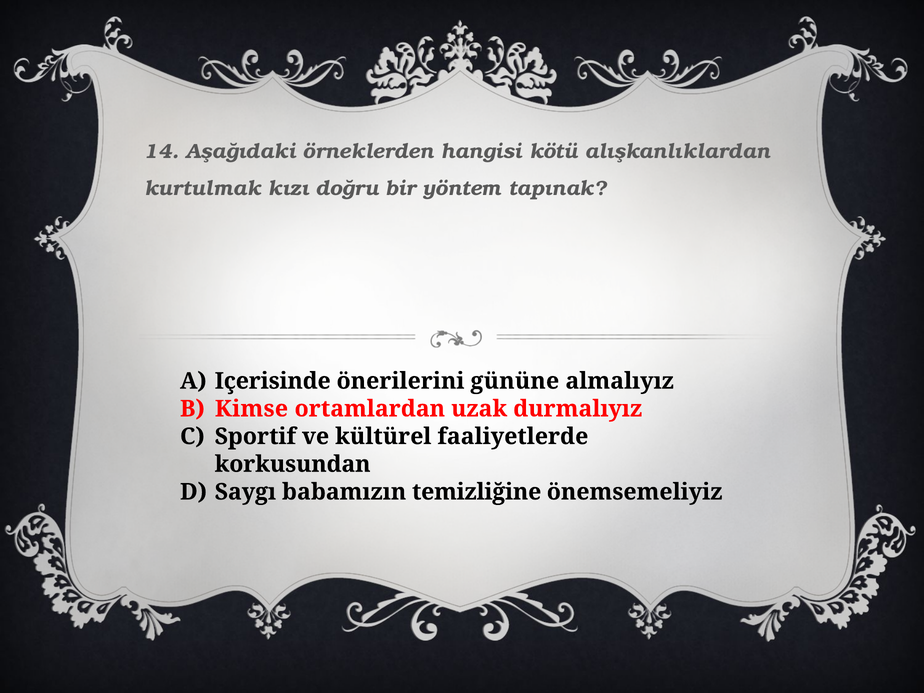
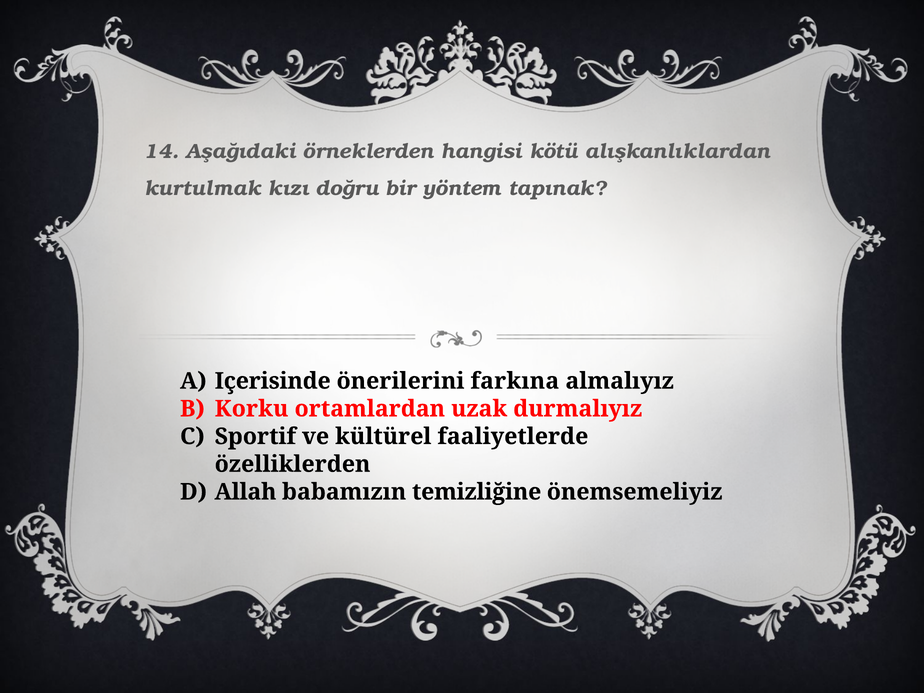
gününe: gününe -> farkına (515, 381)
Kimse: Kimse -> Korku (252, 409)
korkusundan: korkusundan -> özelliklerden (293, 464)
Saygı: Saygı -> Allah (245, 492)
